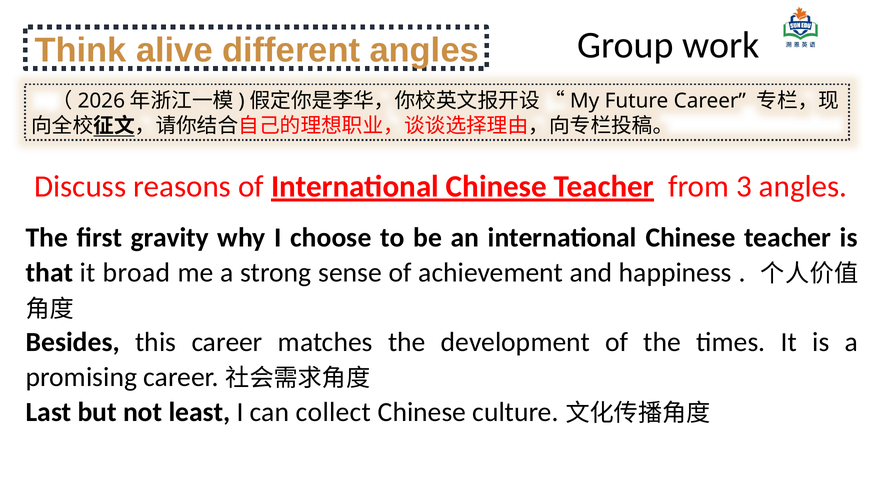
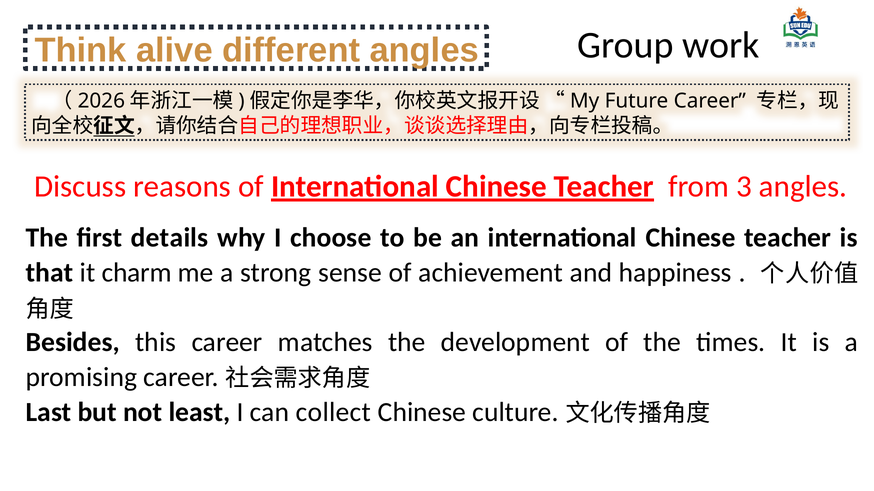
gravity: gravity -> details (170, 238)
broad: broad -> charm (137, 273)
